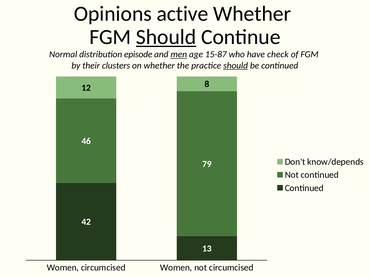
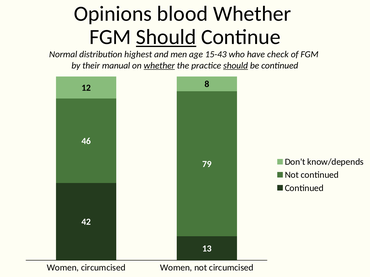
active: active -> blood (182, 14)
episode: episode -> highest (138, 55)
men underline: present -> none (179, 55)
15-87: 15-87 -> 15-43 (216, 55)
clusters: clusters -> manual (116, 66)
whether underline: none -> present (159, 66)
